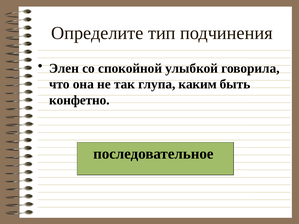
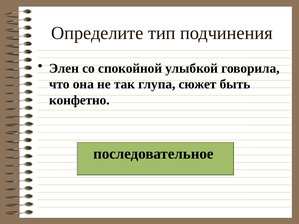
каким: каким -> сюжет (198, 84)
